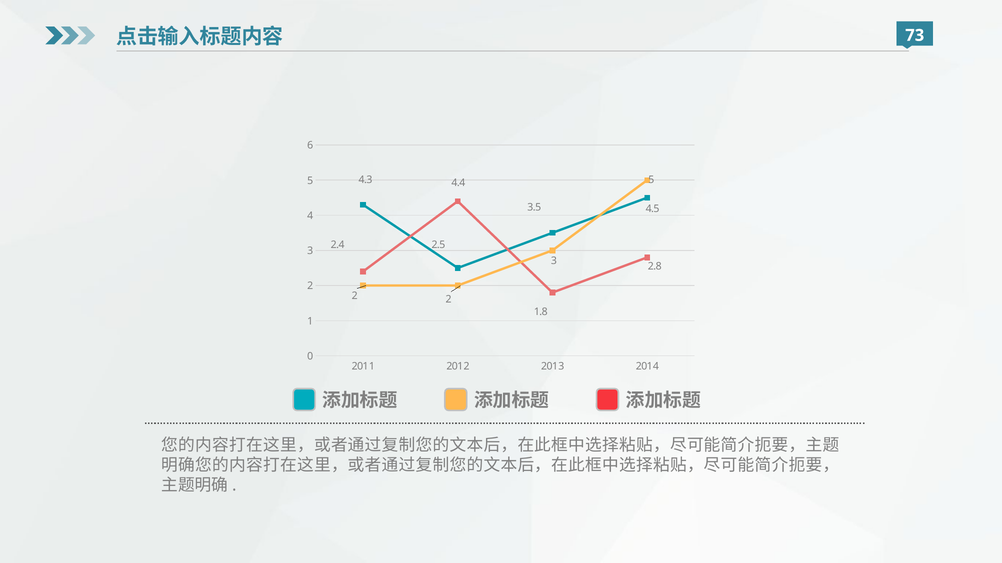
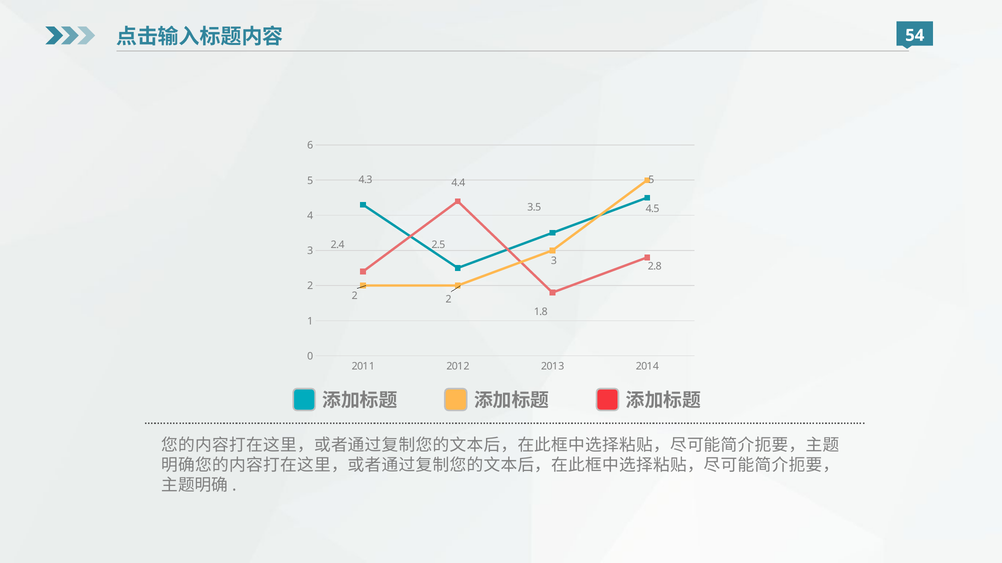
73: 73 -> 54 (915, 35)
